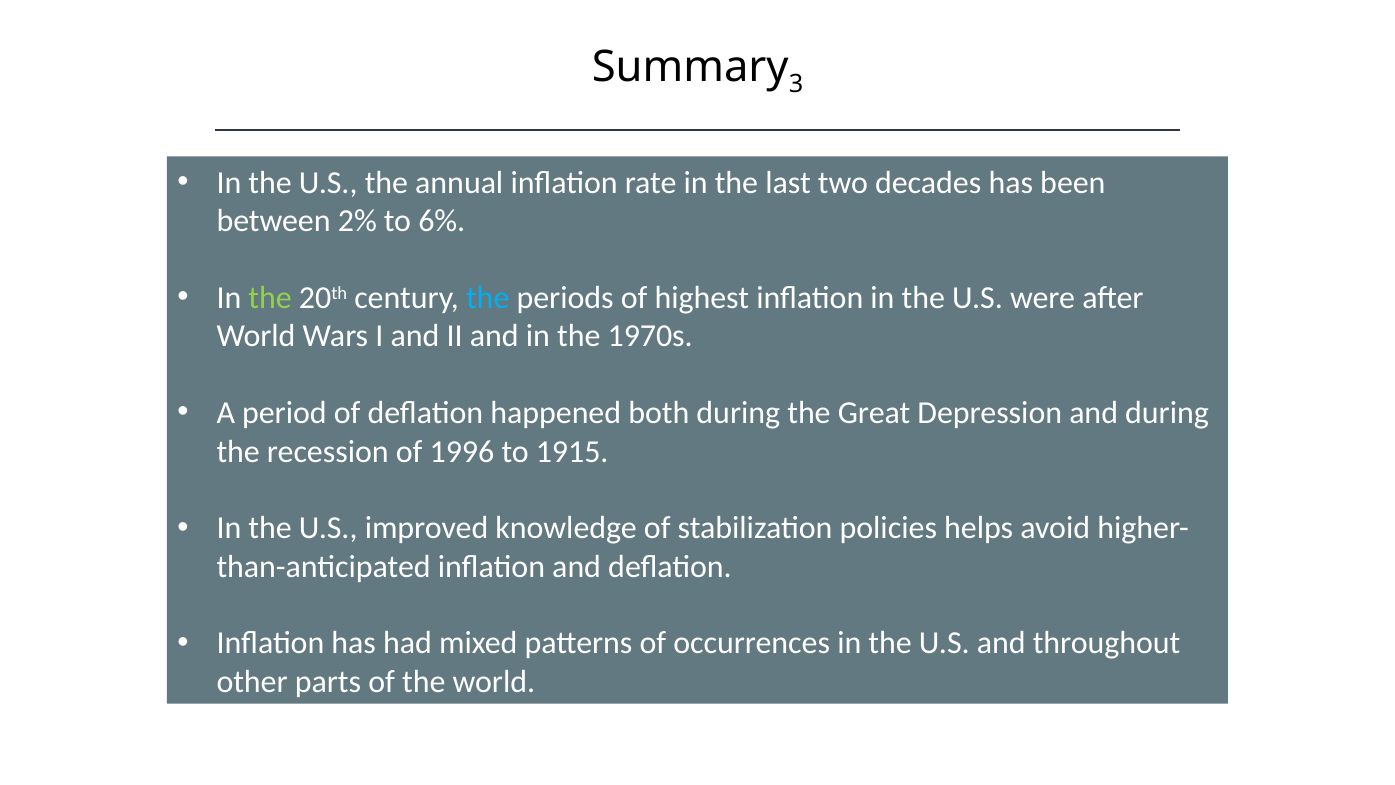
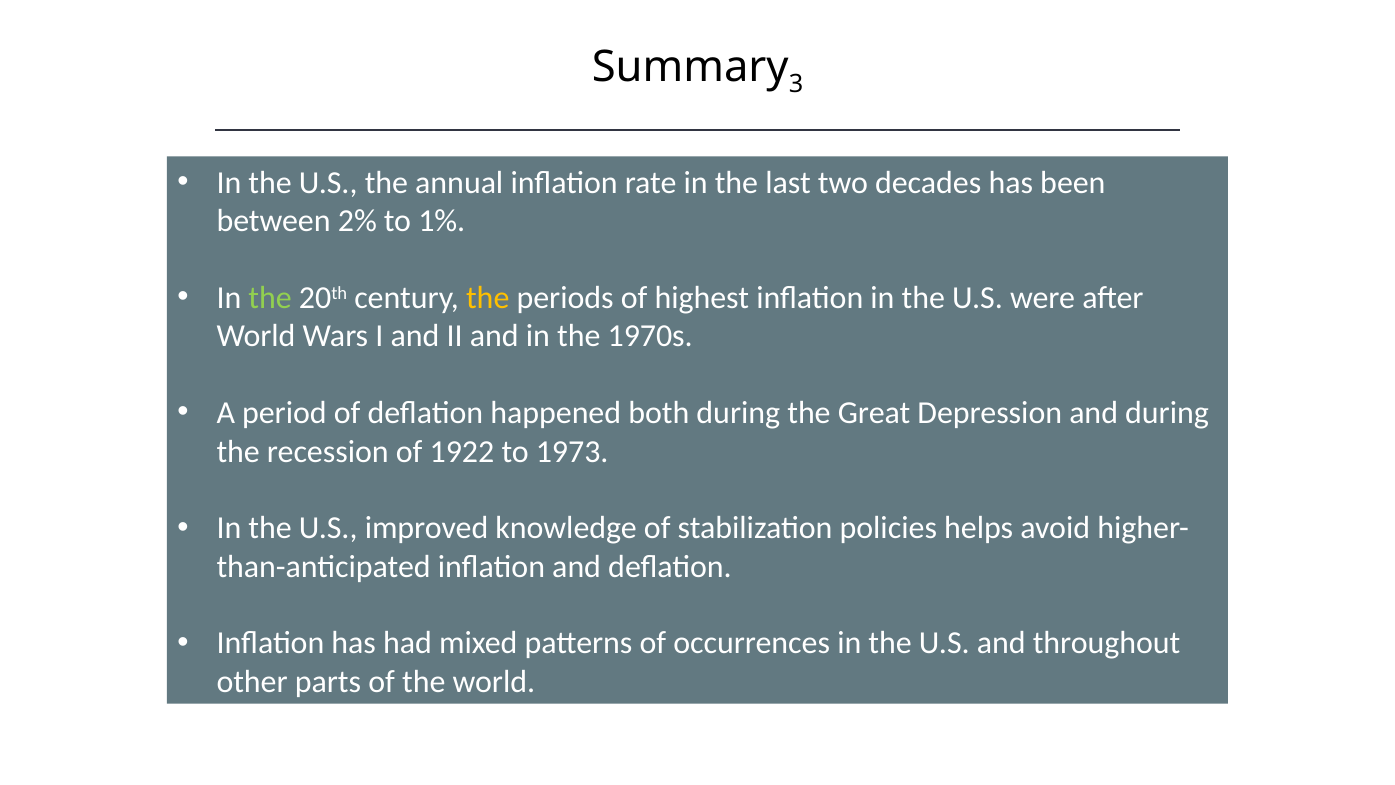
6%: 6% -> 1% (442, 221)
the colour: light blue -> yellow (488, 298)
1996: 1996 -> 1922 (462, 451)
1915: 1915 -> 1973 (572, 451)
